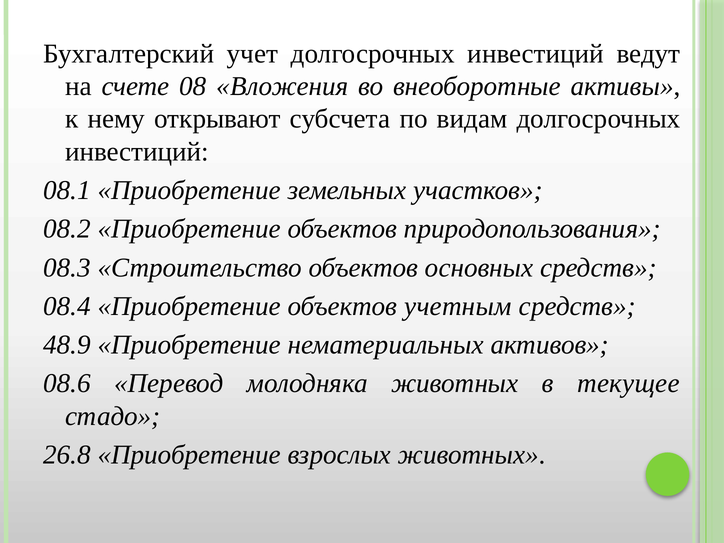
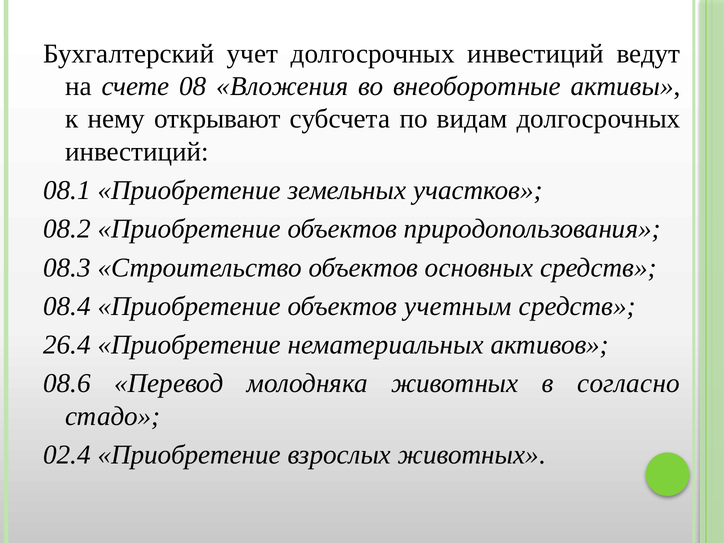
48.9: 48.9 -> 26.4 (67, 345)
текущее: текущее -> согласно (629, 384)
26.8: 26.8 -> 02.4 (67, 455)
